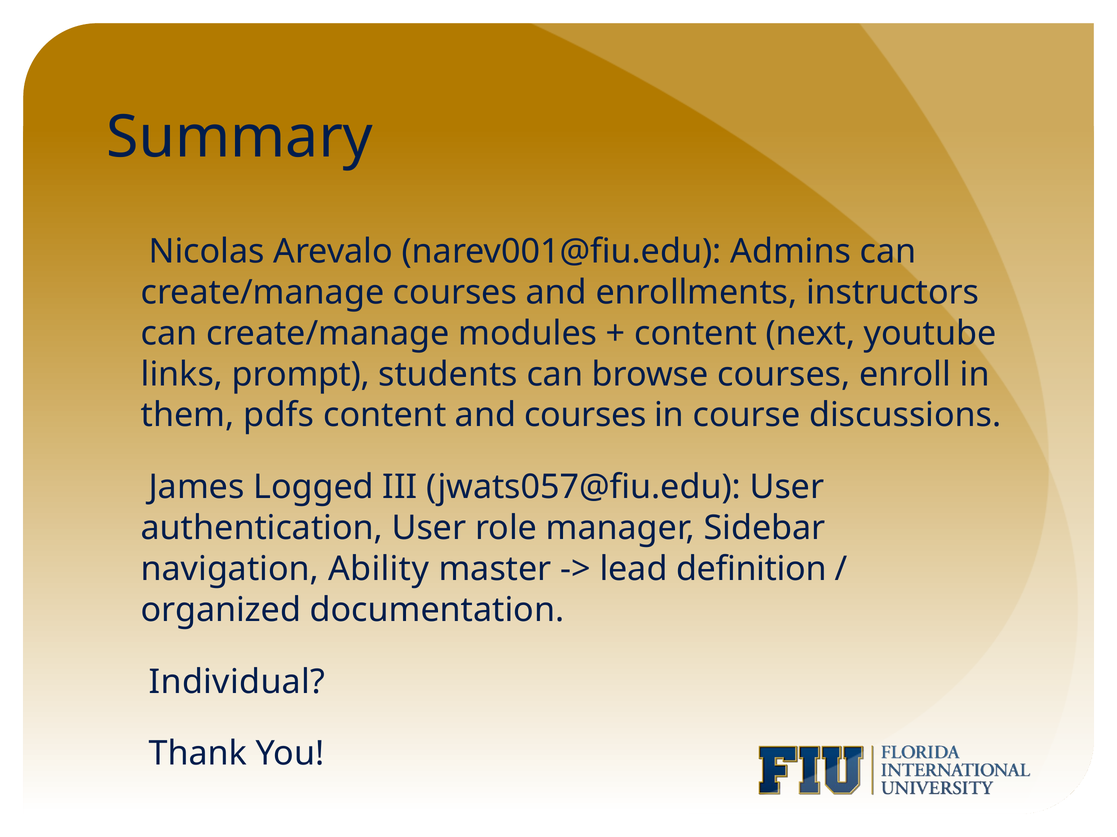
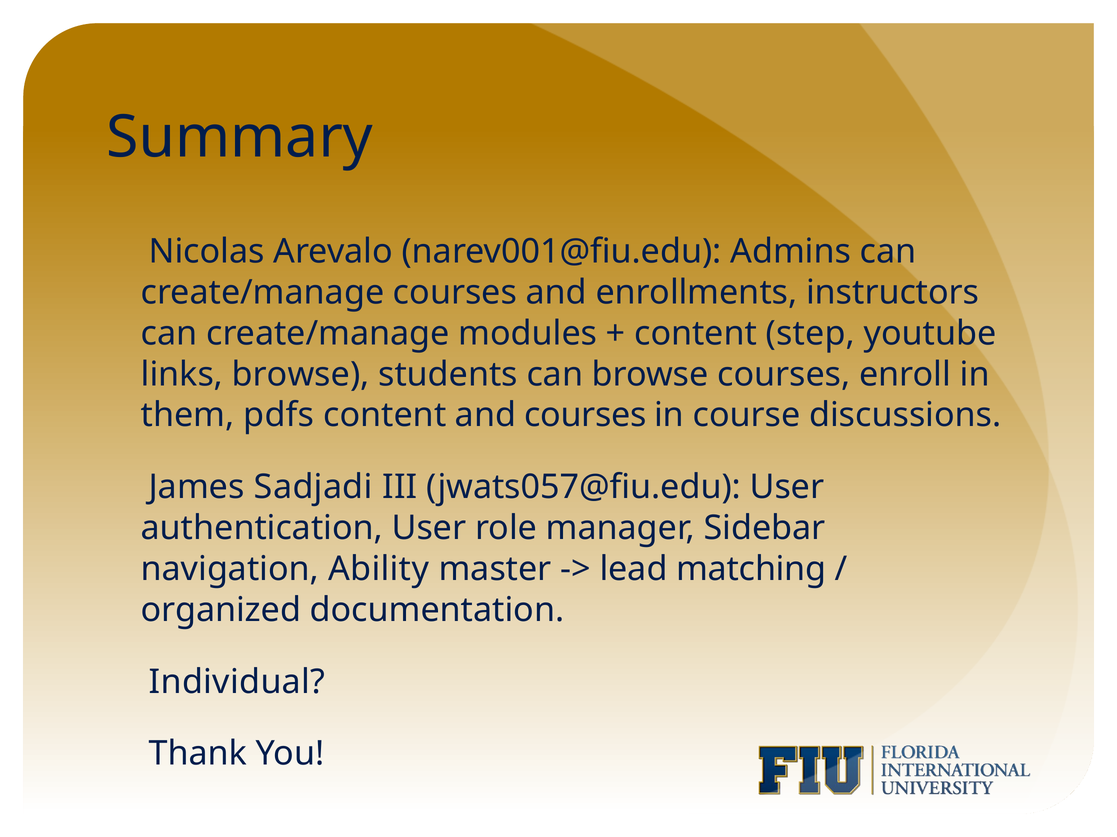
next: next -> step (810, 334)
links prompt: prompt -> browse (301, 375)
Logged: Logged -> Sadjadi (313, 488)
definition: definition -> matching (751, 569)
